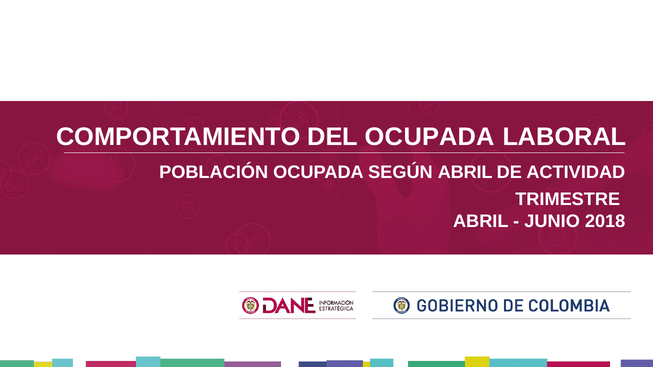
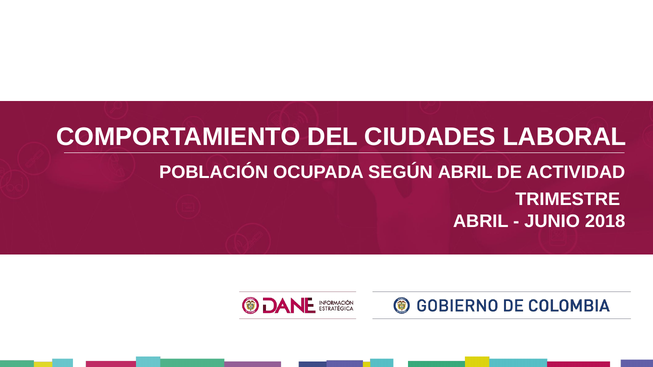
DEL OCUPADA: OCUPADA -> CIUDADES (430, 137)
